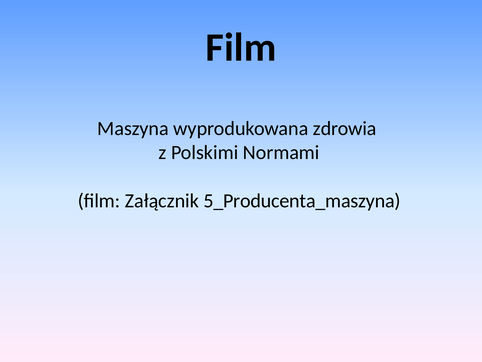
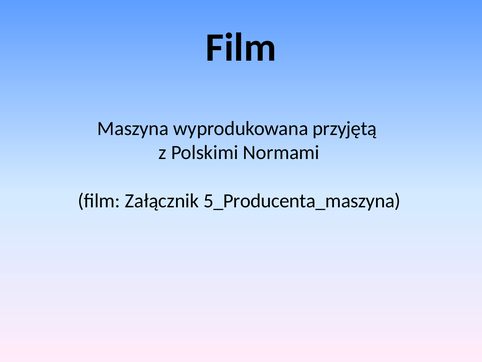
zdrowia: zdrowia -> przyjętą (345, 128)
